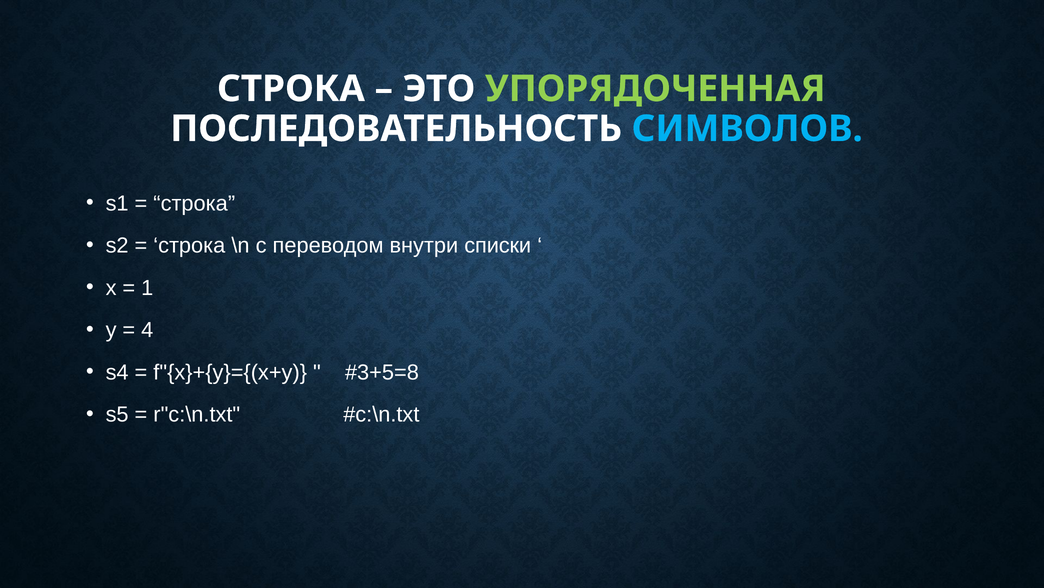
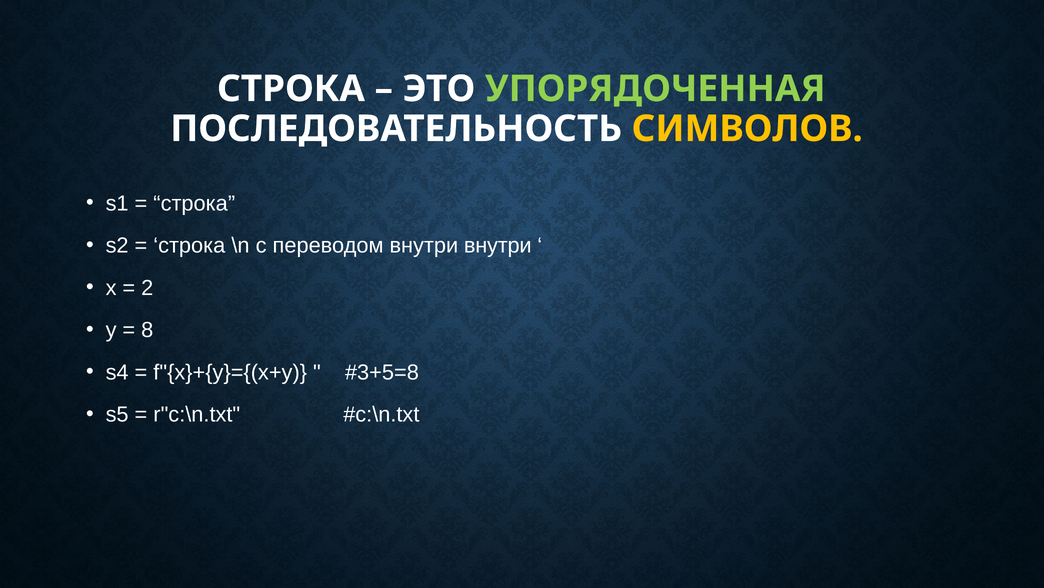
СИМВОЛОВ colour: light blue -> yellow (747, 129)
внутри списки: списки -> внутри (498, 245)
1: 1 -> 2 (147, 288)
4: 4 -> 8 (147, 330)
